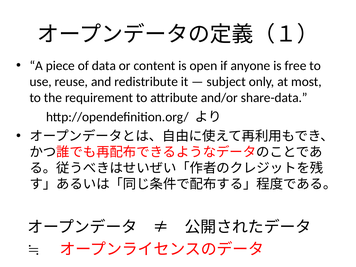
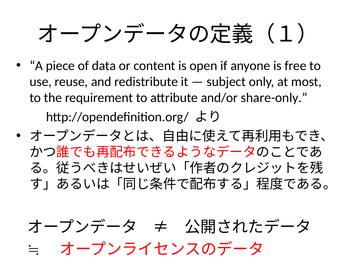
share-data: share-data -> share-only (274, 98)
